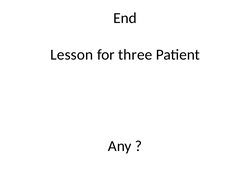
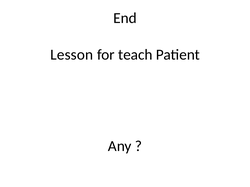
three: three -> teach (135, 55)
